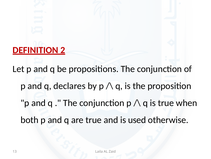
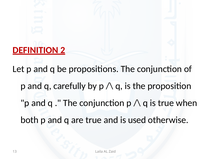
declares: declares -> carefully (70, 86)
